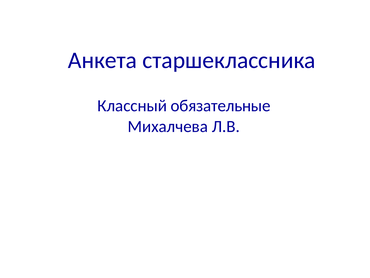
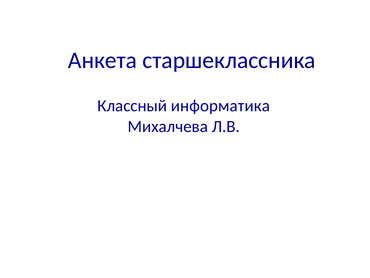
обязательные: обязательные -> информатика (220, 106)
